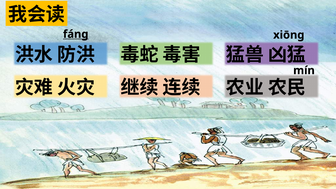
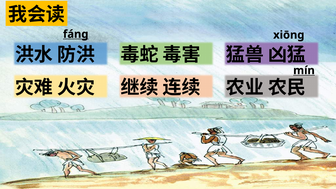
mín underline: none -> present (304, 70)
